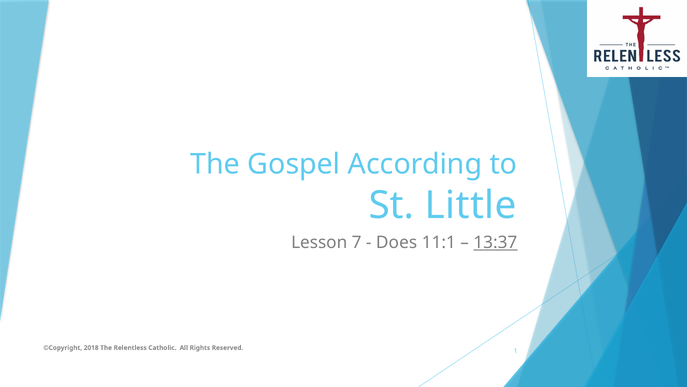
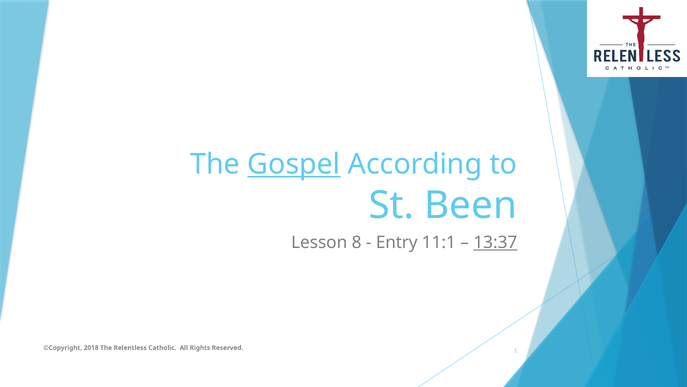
Gospel underline: none -> present (294, 164)
Little: Little -> Been (471, 205)
7: 7 -> 8 (357, 242)
Does: Does -> Entry (397, 242)
